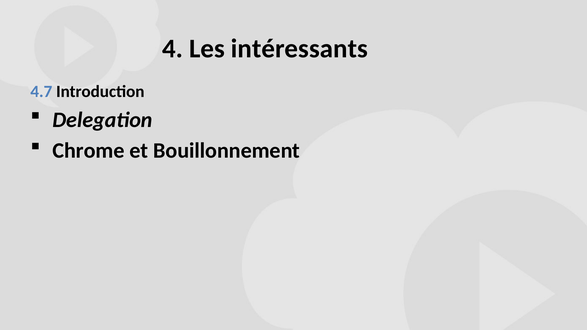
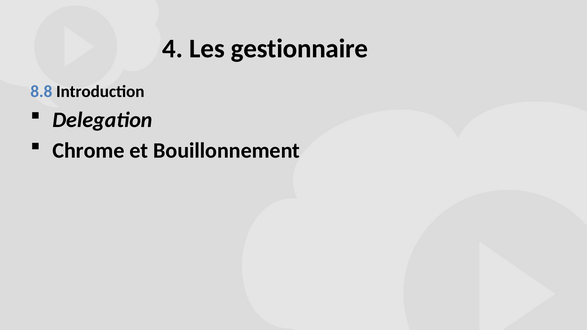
intéressants: intéressants -> gestionnaire (299, 49)
4.7: 4.7 -> 8.8 (41, 92)
